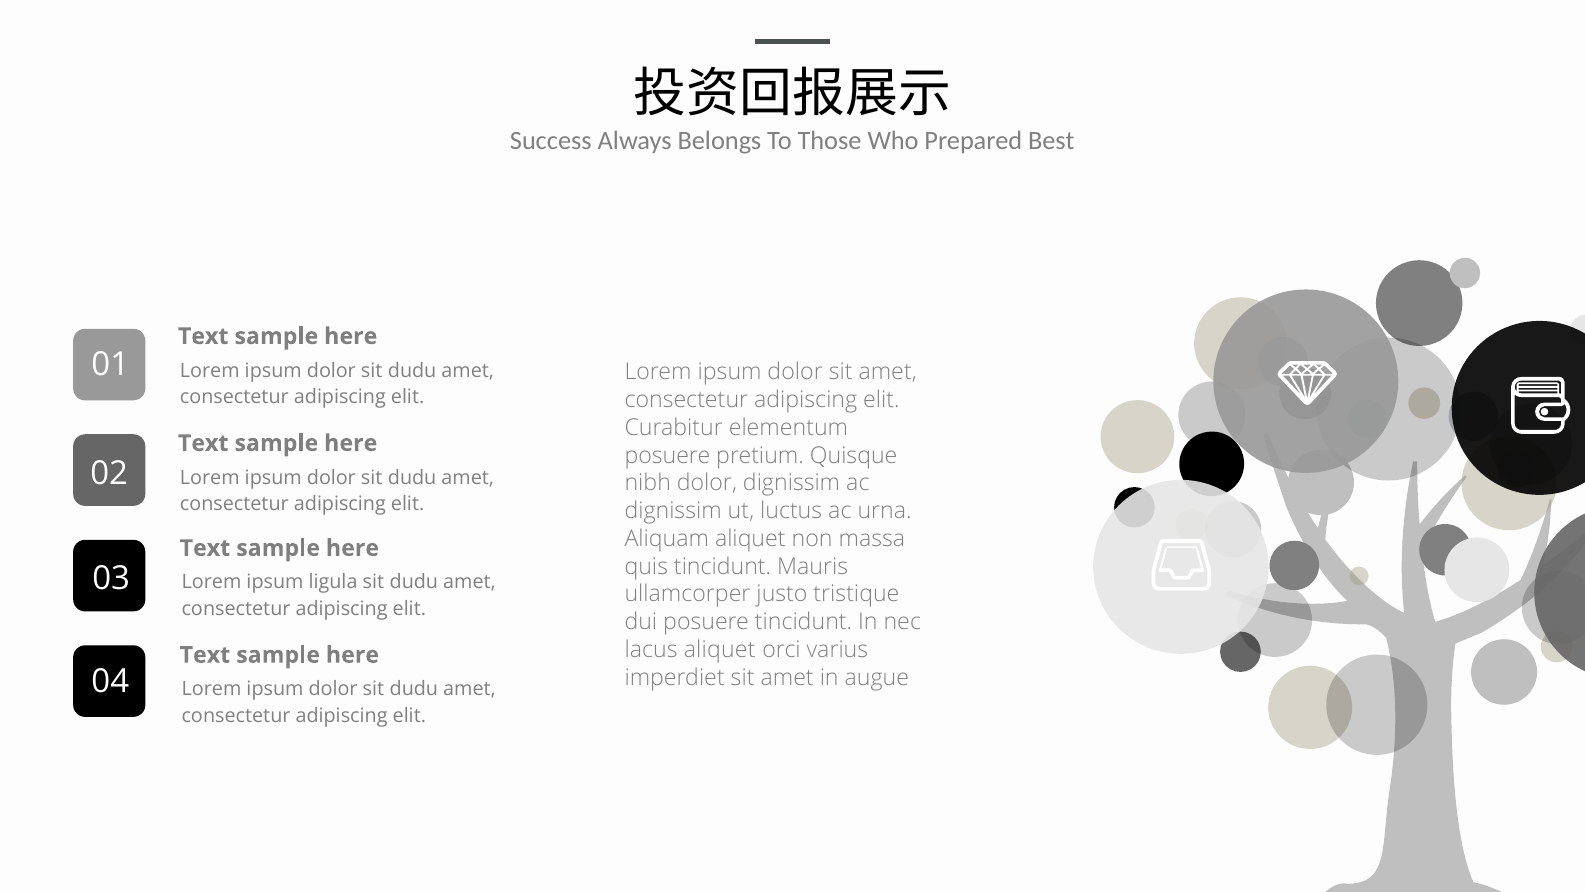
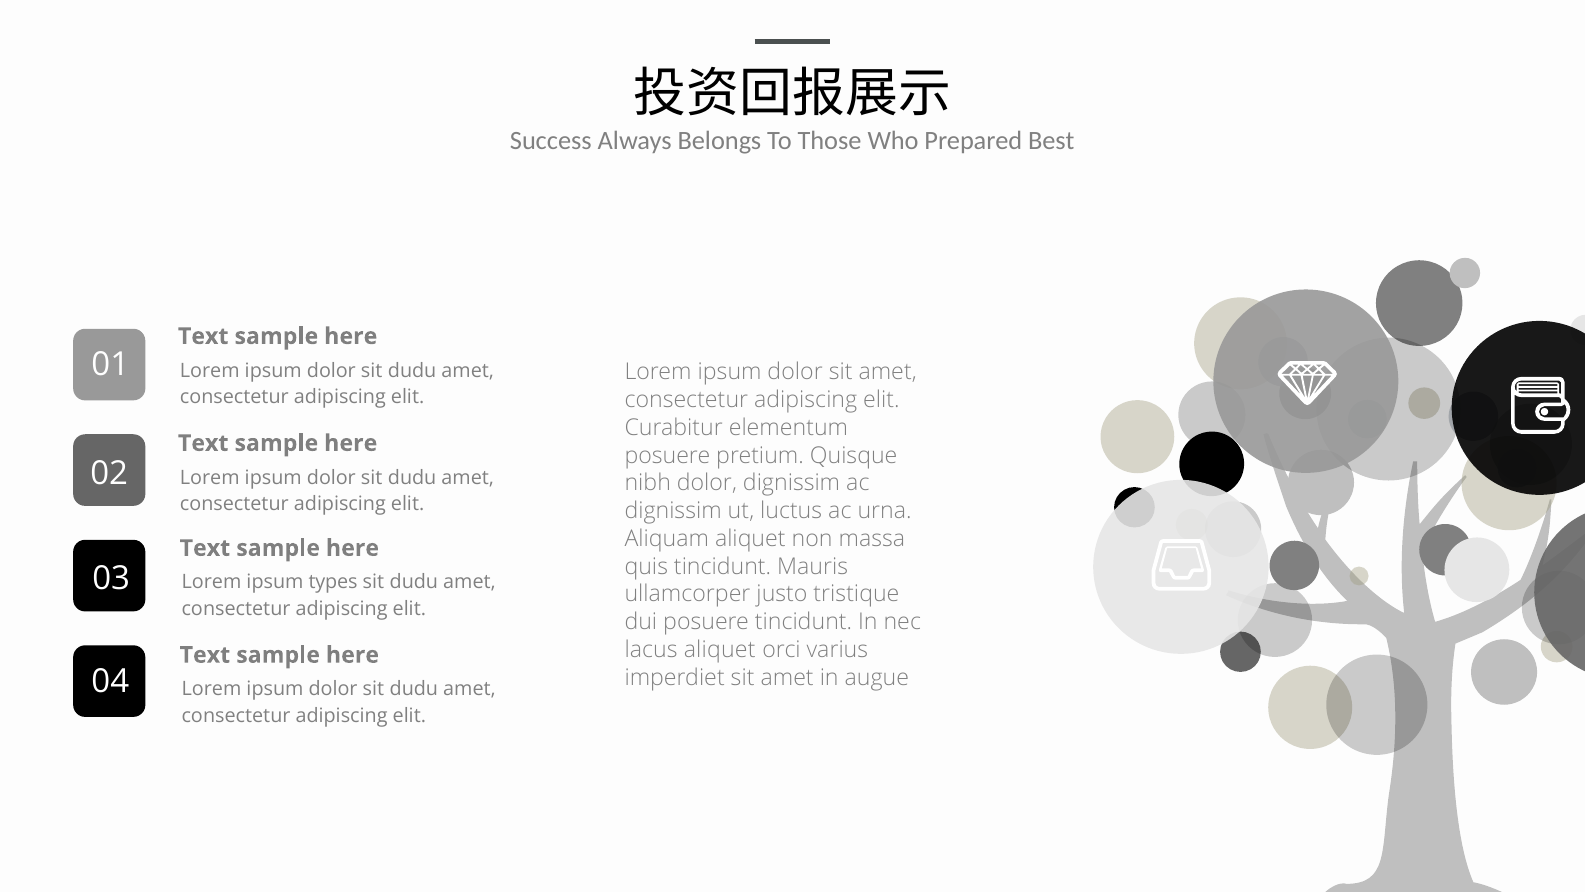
ligula: ligula -> types (333, 582)
